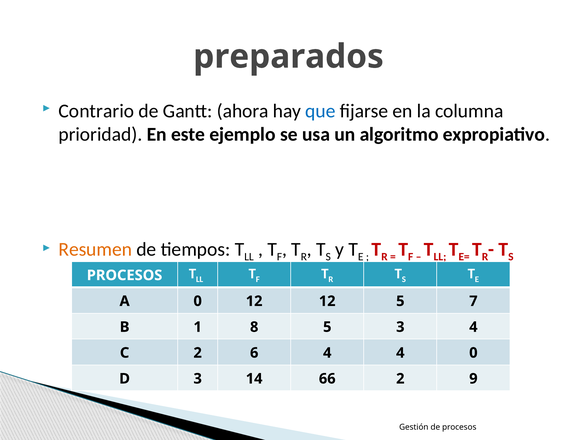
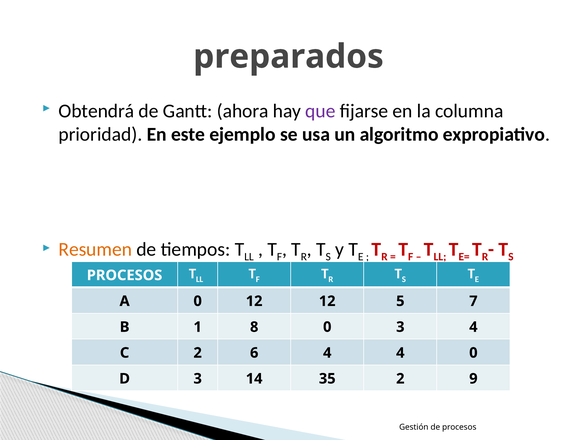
Contrario: Contrario -> Obtendrá (96, 111)
que colour: blue -> purple (320, 111)
8 5: 5 -> 0 (327, 327)
66: 66 -> 35 (327, 378)
